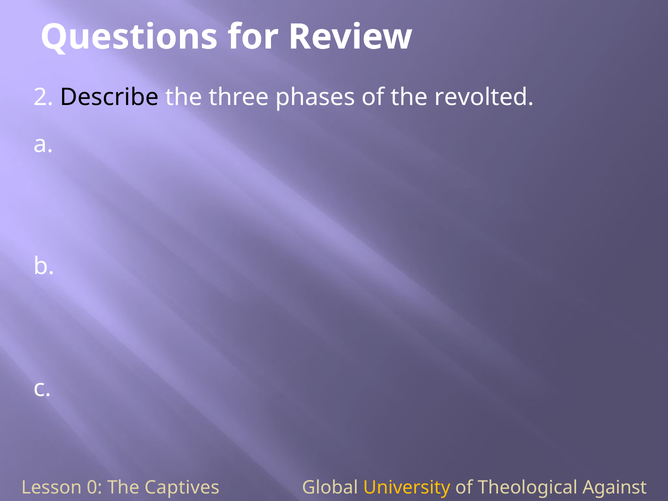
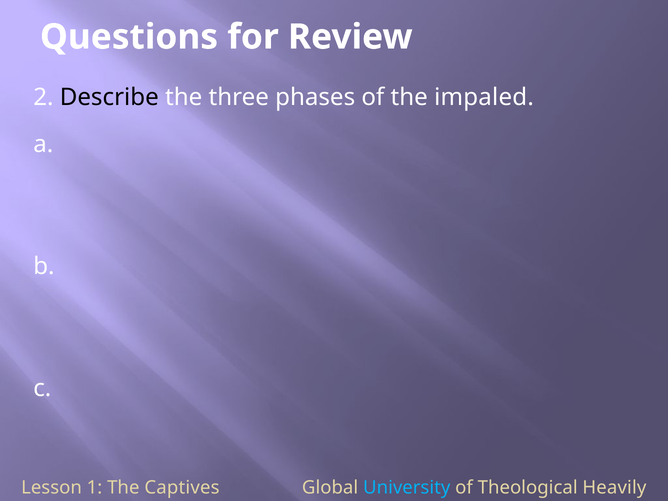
revolted: revolted -> impaled (484, 97)
0: 0 -> 1 (95, 488)
University colour: yellow -> light blue (407, 488)
Against: Against -> Heavily (614, 488)
